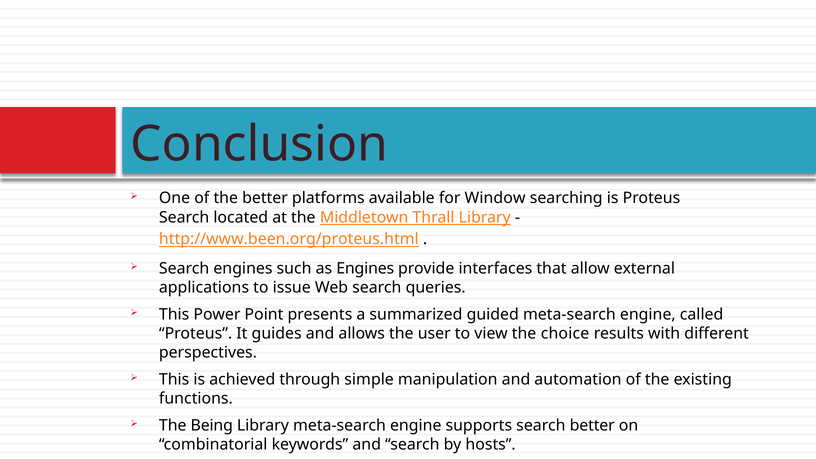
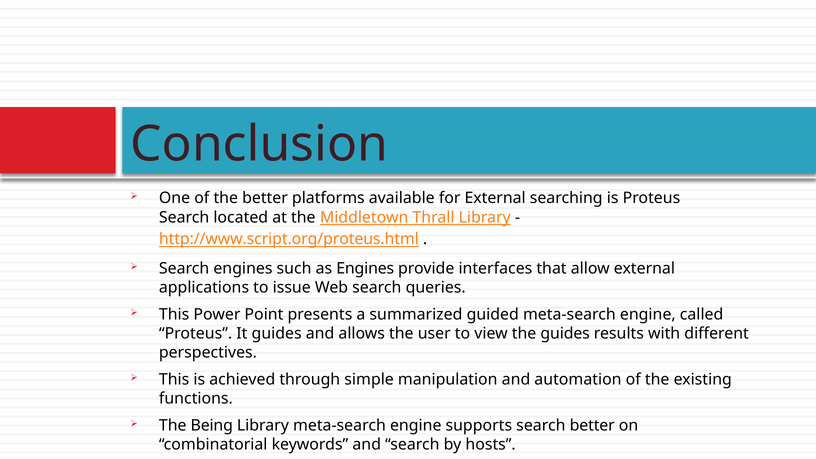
for Window: Window -> External (495, 198)
http://www.been.org/proteus.html: http://www.been.org/proteus.html -> http://www.script.org/proteus.html (289, 239)
the choice: choice -> guides (565, 334)
